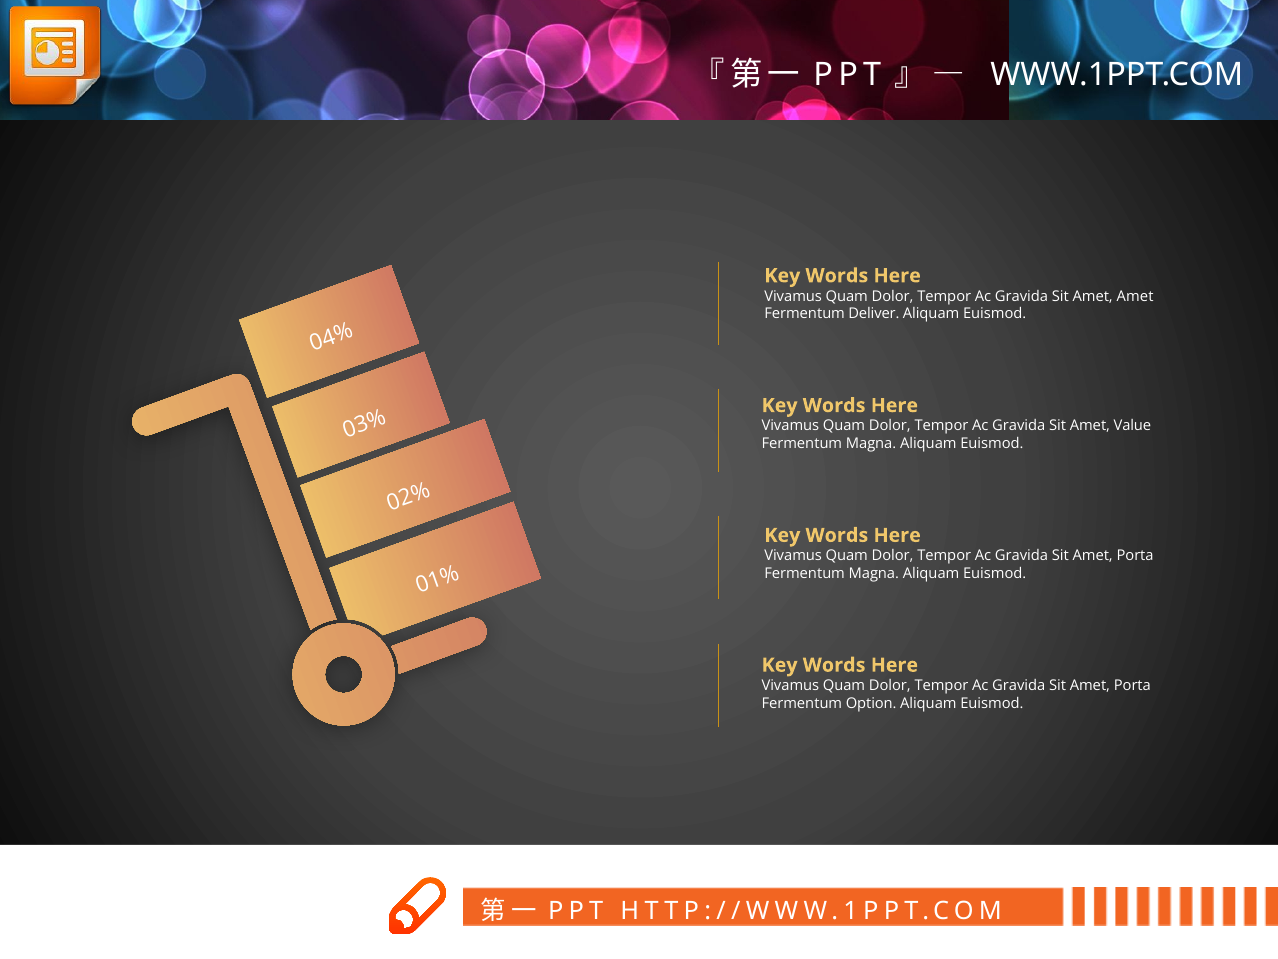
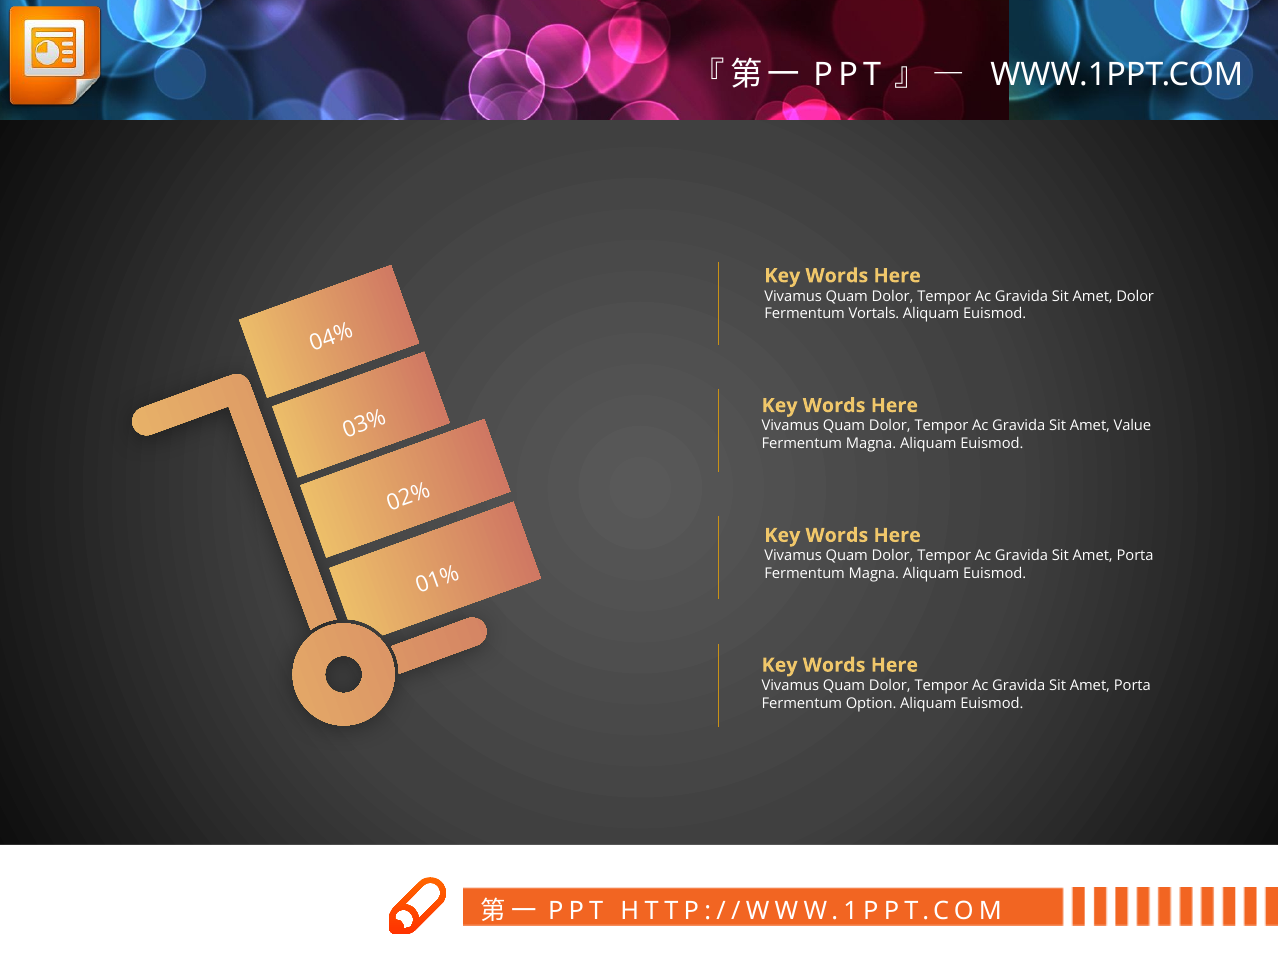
Amet Amet: Amet -> Dolor (1135, 296)
Deliver: Deliver -> Vortals (874, 314)
